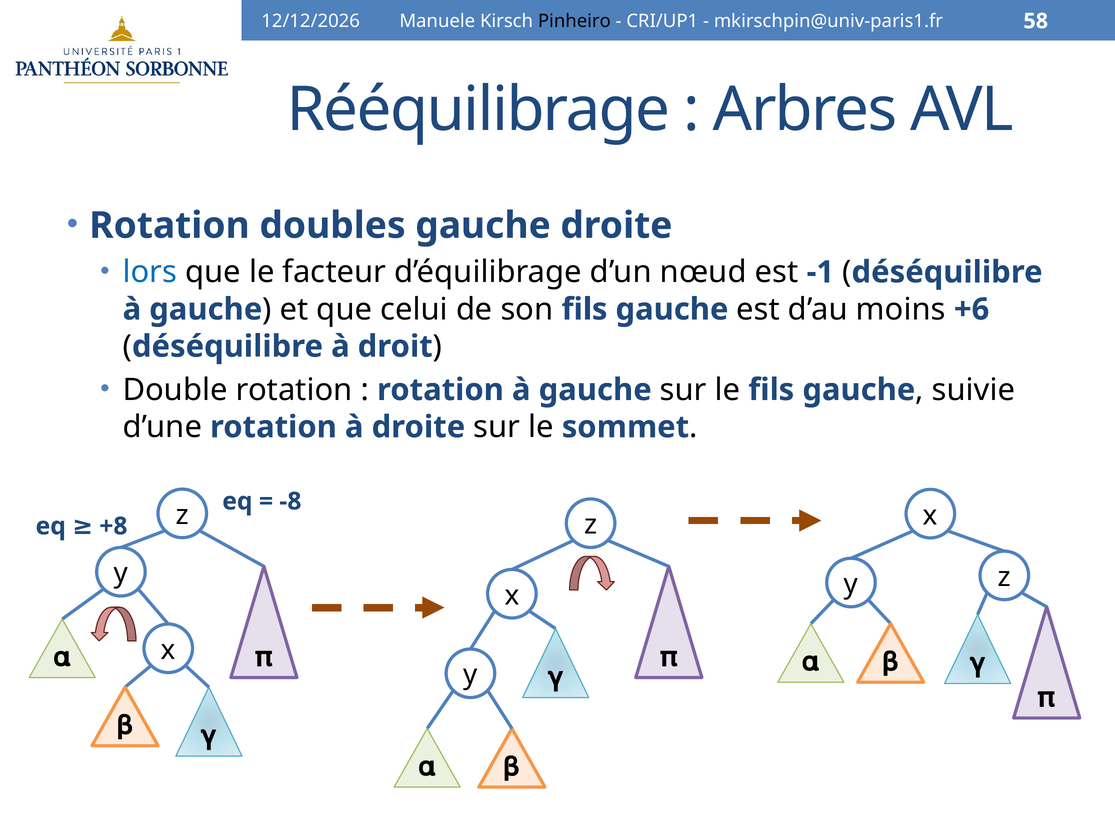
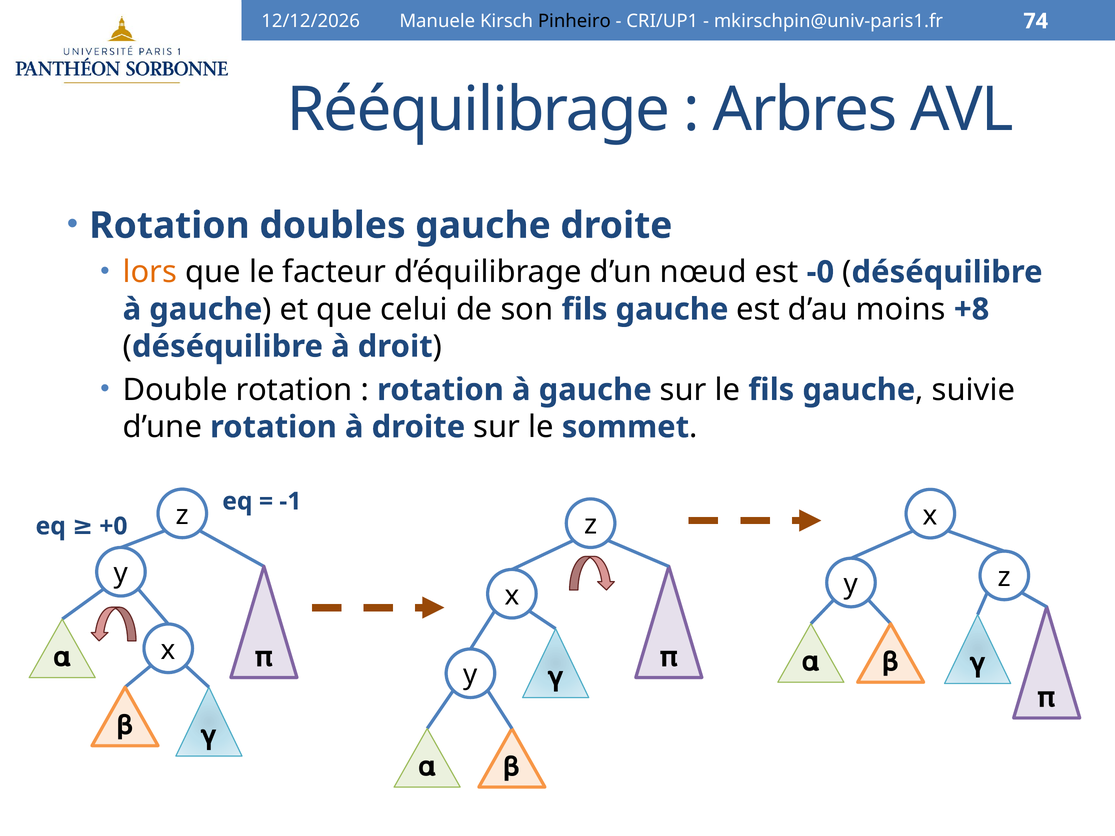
58: 58 -> 74 (1036, 21)
lors colour: blue -> orange (150, 272)
-1: -1 -> -0 (820, 272)
+6: +6 -> +8 (972, 309)
-8: -8 -> -1 (290, 501)
+8: +8 -> +0 (113, 526)
